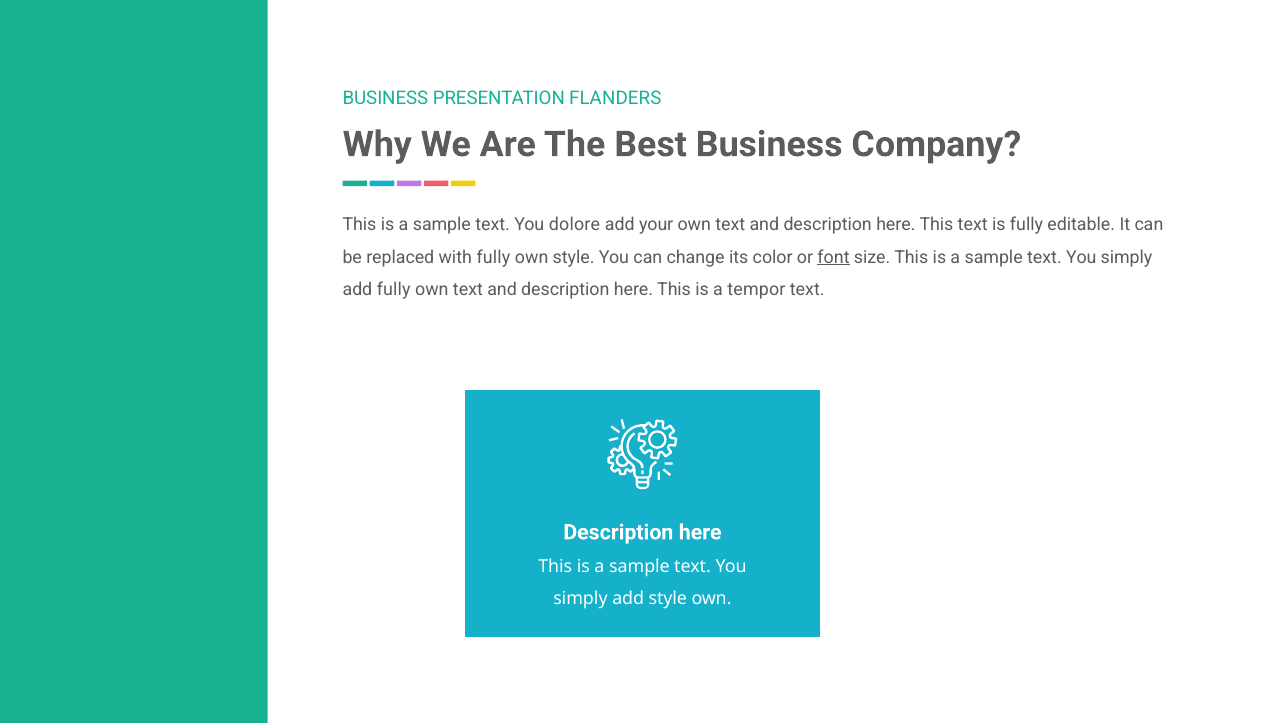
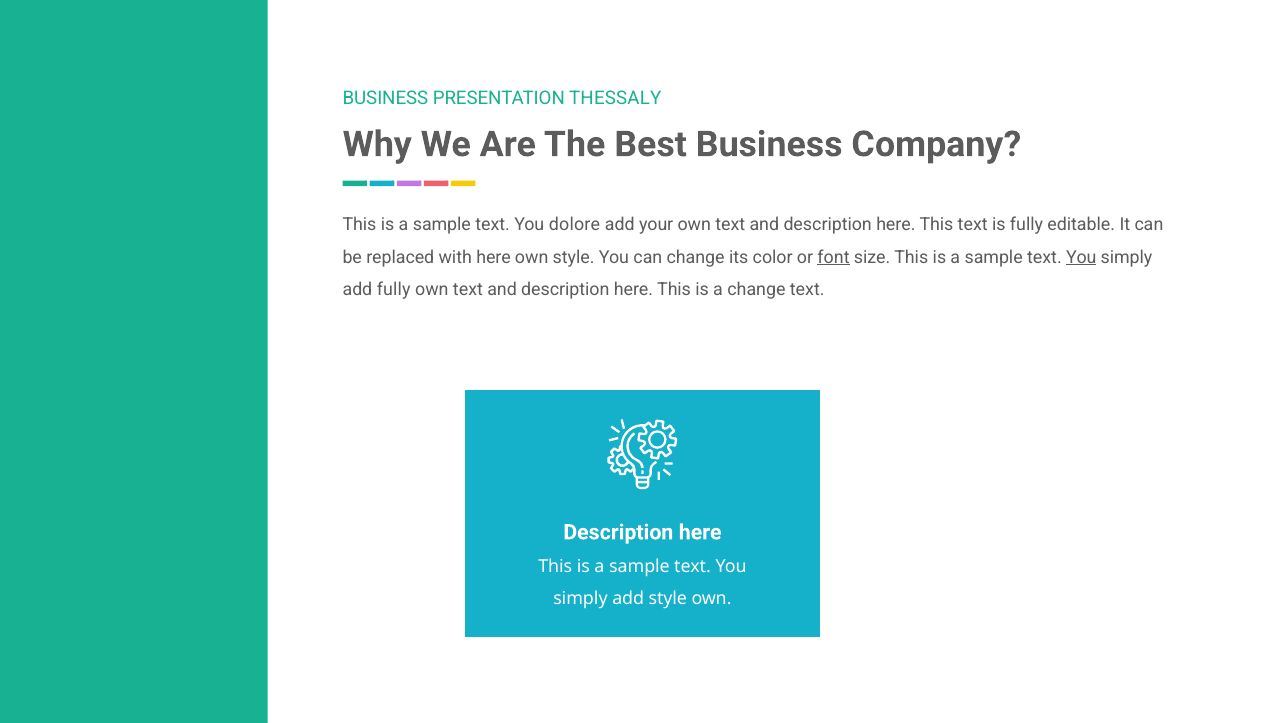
FLANDERS: FLANDERS -> THESSALY (615, 98)
with fully: fully -> here (494, 257)
You underline: none -> present (1081, 257)
a tempor: tempor -> change (756, 289)
